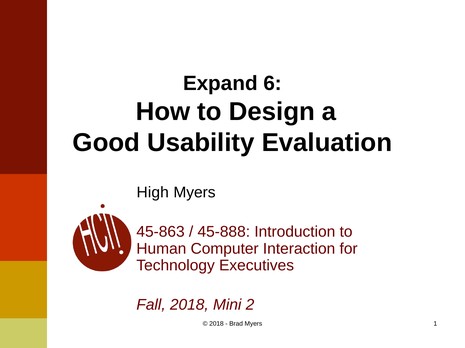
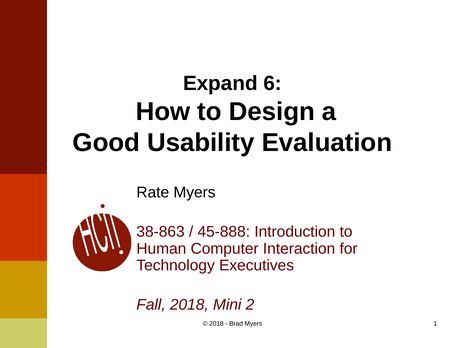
High: High -> Rate (153, 193)
45-863: 45-863 -> 38-863 (161, 232)
